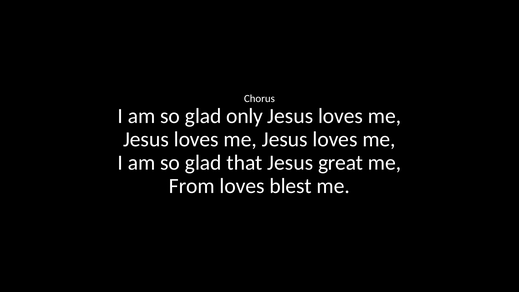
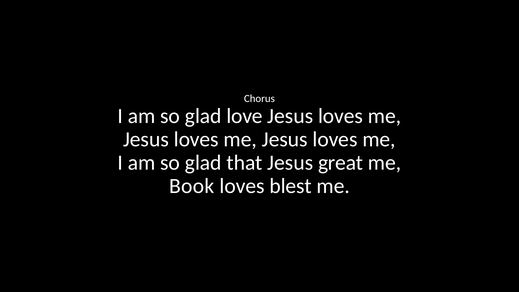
only: only -> love (245, 116)
From: From -> Book (192, 186)
